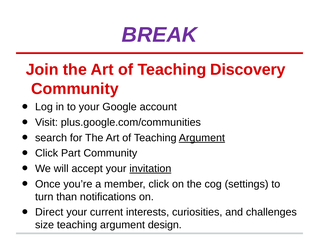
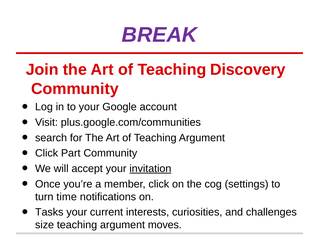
Argument underline: present -> none (202, 138)
than: than -> time (67, 197)
Direct: Direct -> Tasks (49, 212)
design: design -> moves (165, 225)
